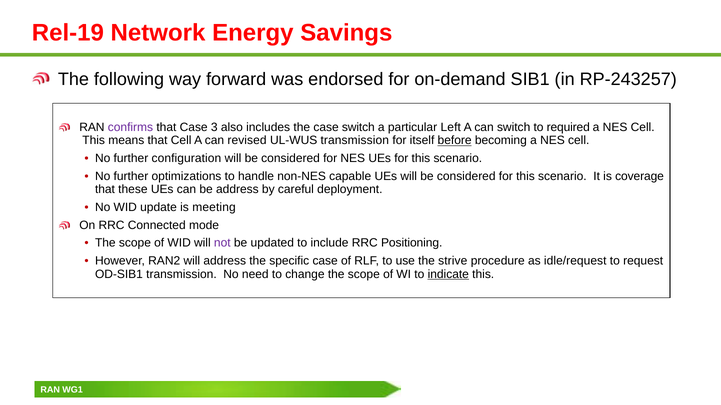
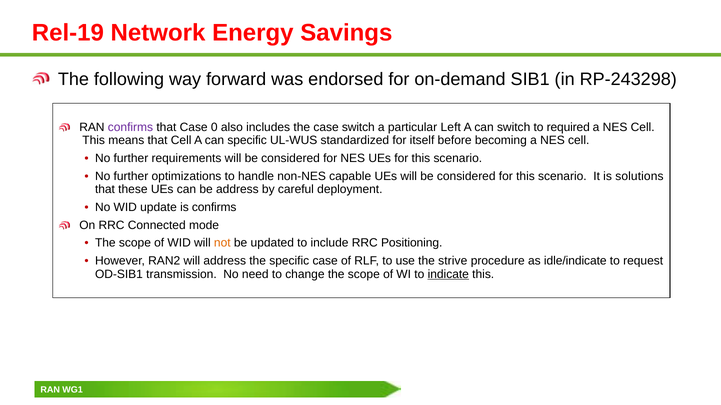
RP-243257: RP-243257 -> RP-243298 (628, 79)
3: 3 -> 0 (214, 127)
can revised: revised -> specific (247, 141)
UL-WUS transmission: transmission -> standardized (355, 141)
before underline: present -> none (455, 141)
configuration: configuration -> requirements (186, 159)
coverage: coverage -> solutions (639, 176)
is meeting: meeting -> confirms (214, 208)
not colour: purple -> orange (222, 243)
idle/request: idle/request -> idle/indicate (575, 261)
